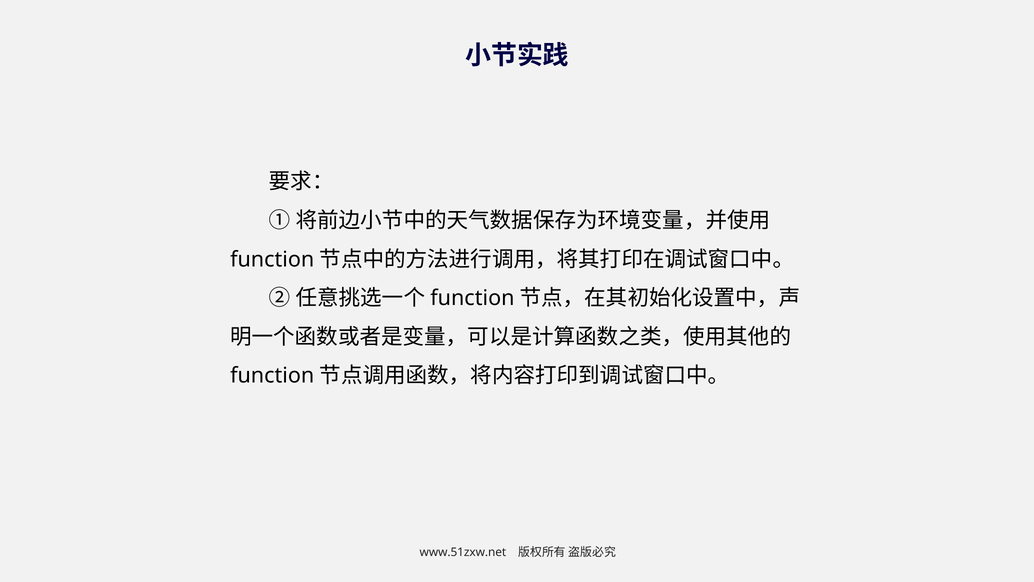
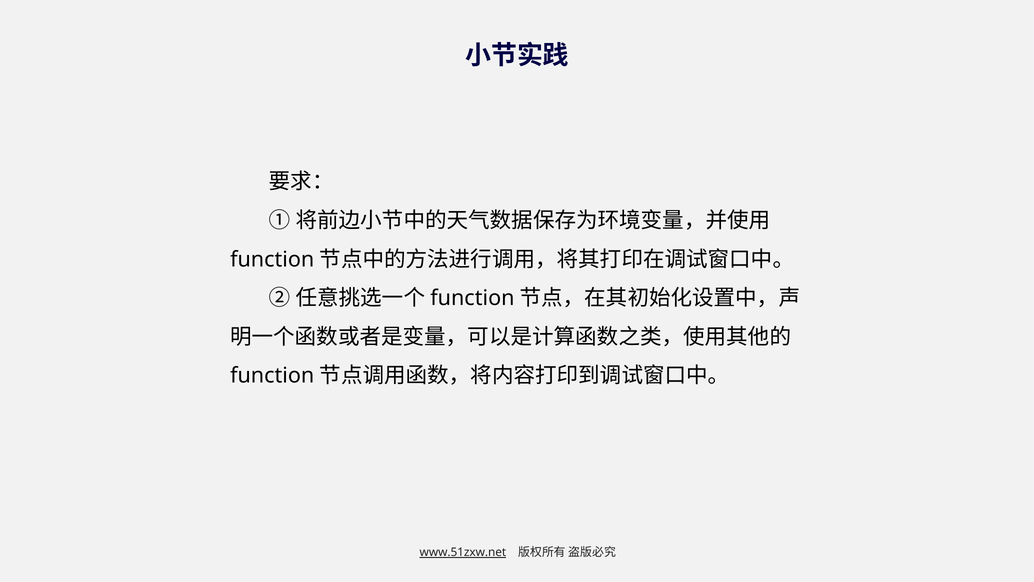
www.51zxw.net underline: none -> present (463, 552)
